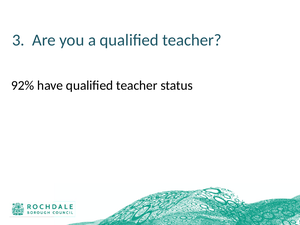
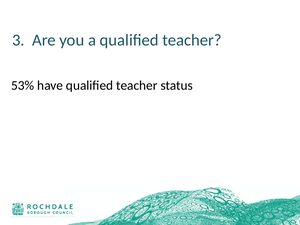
92%: 92% -> 53% (23, 86)
